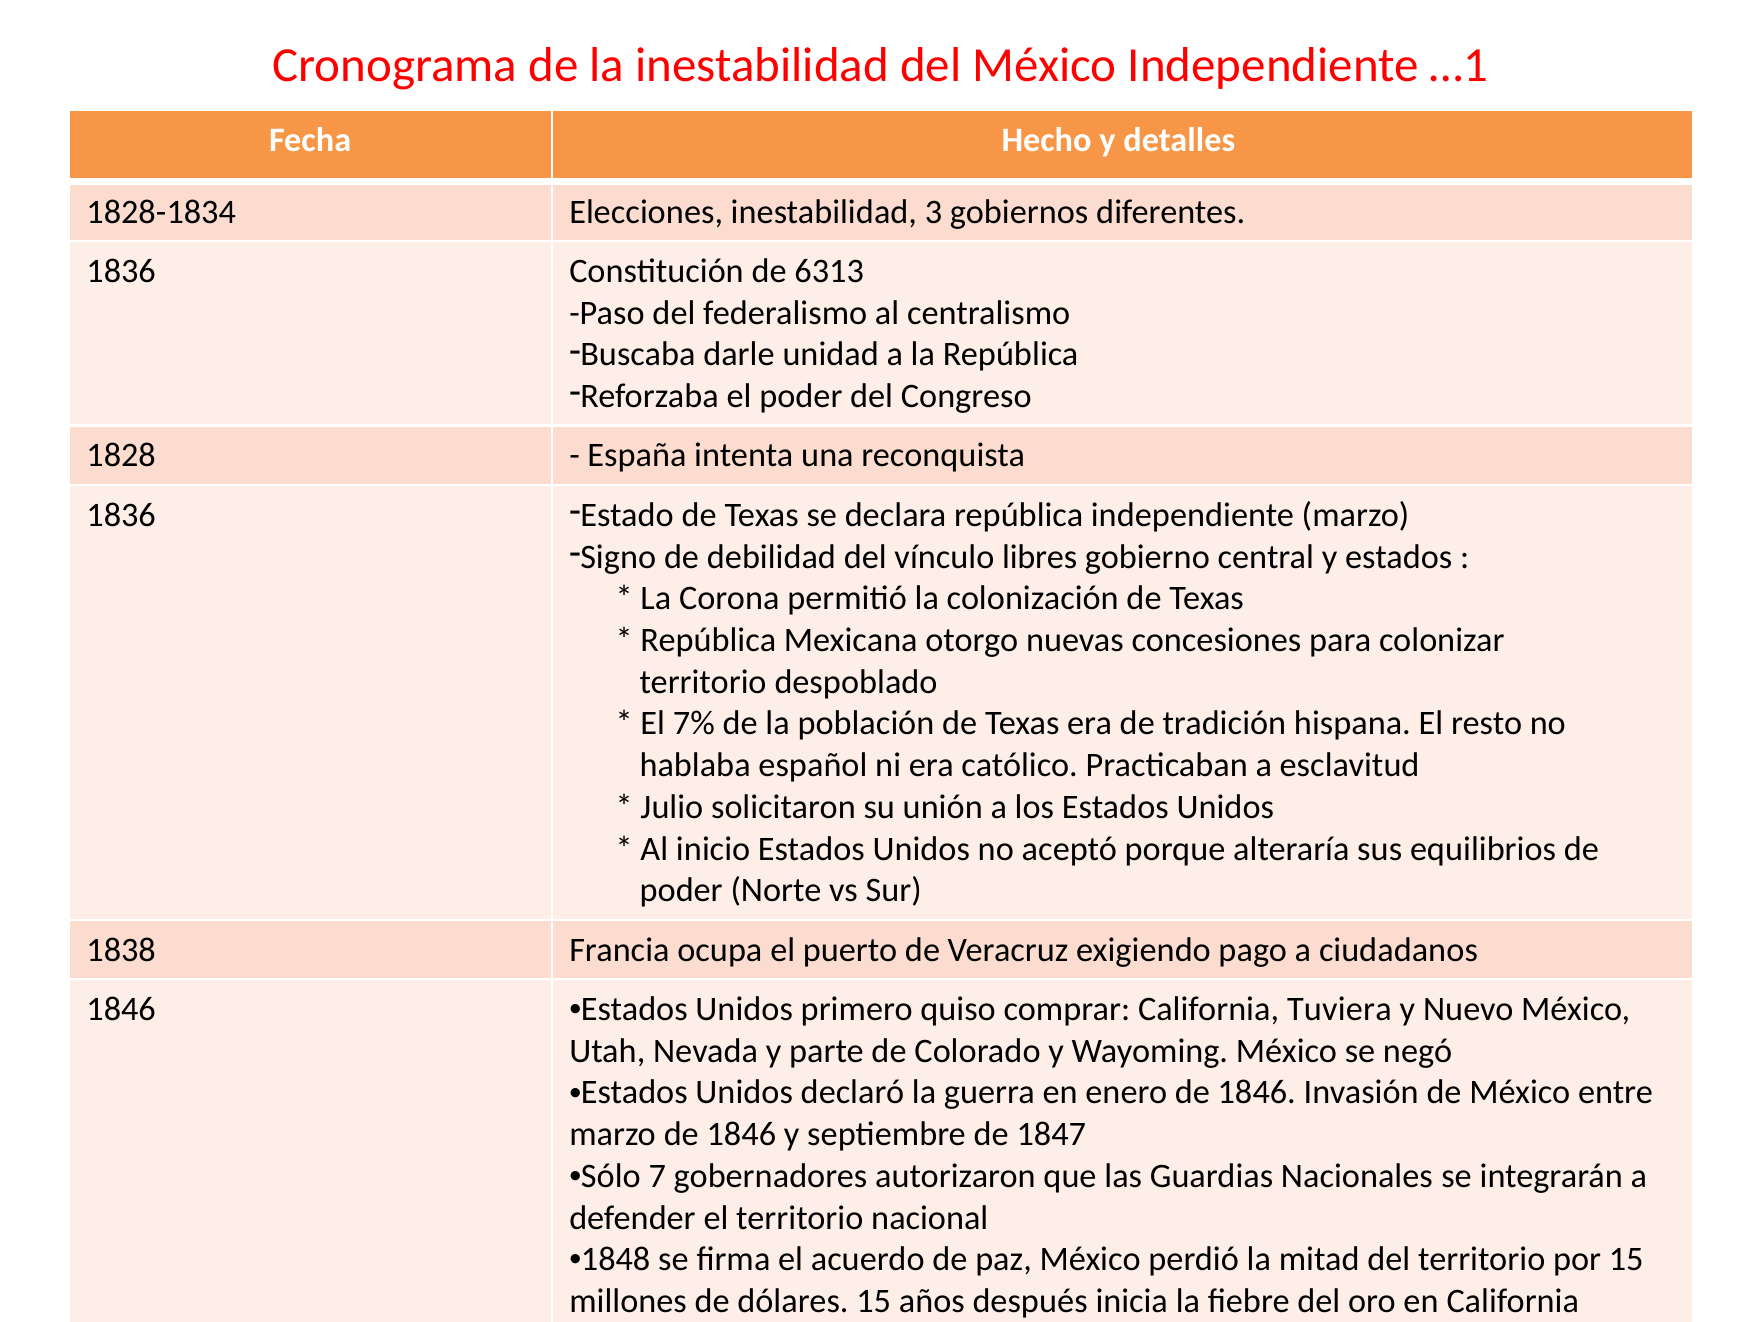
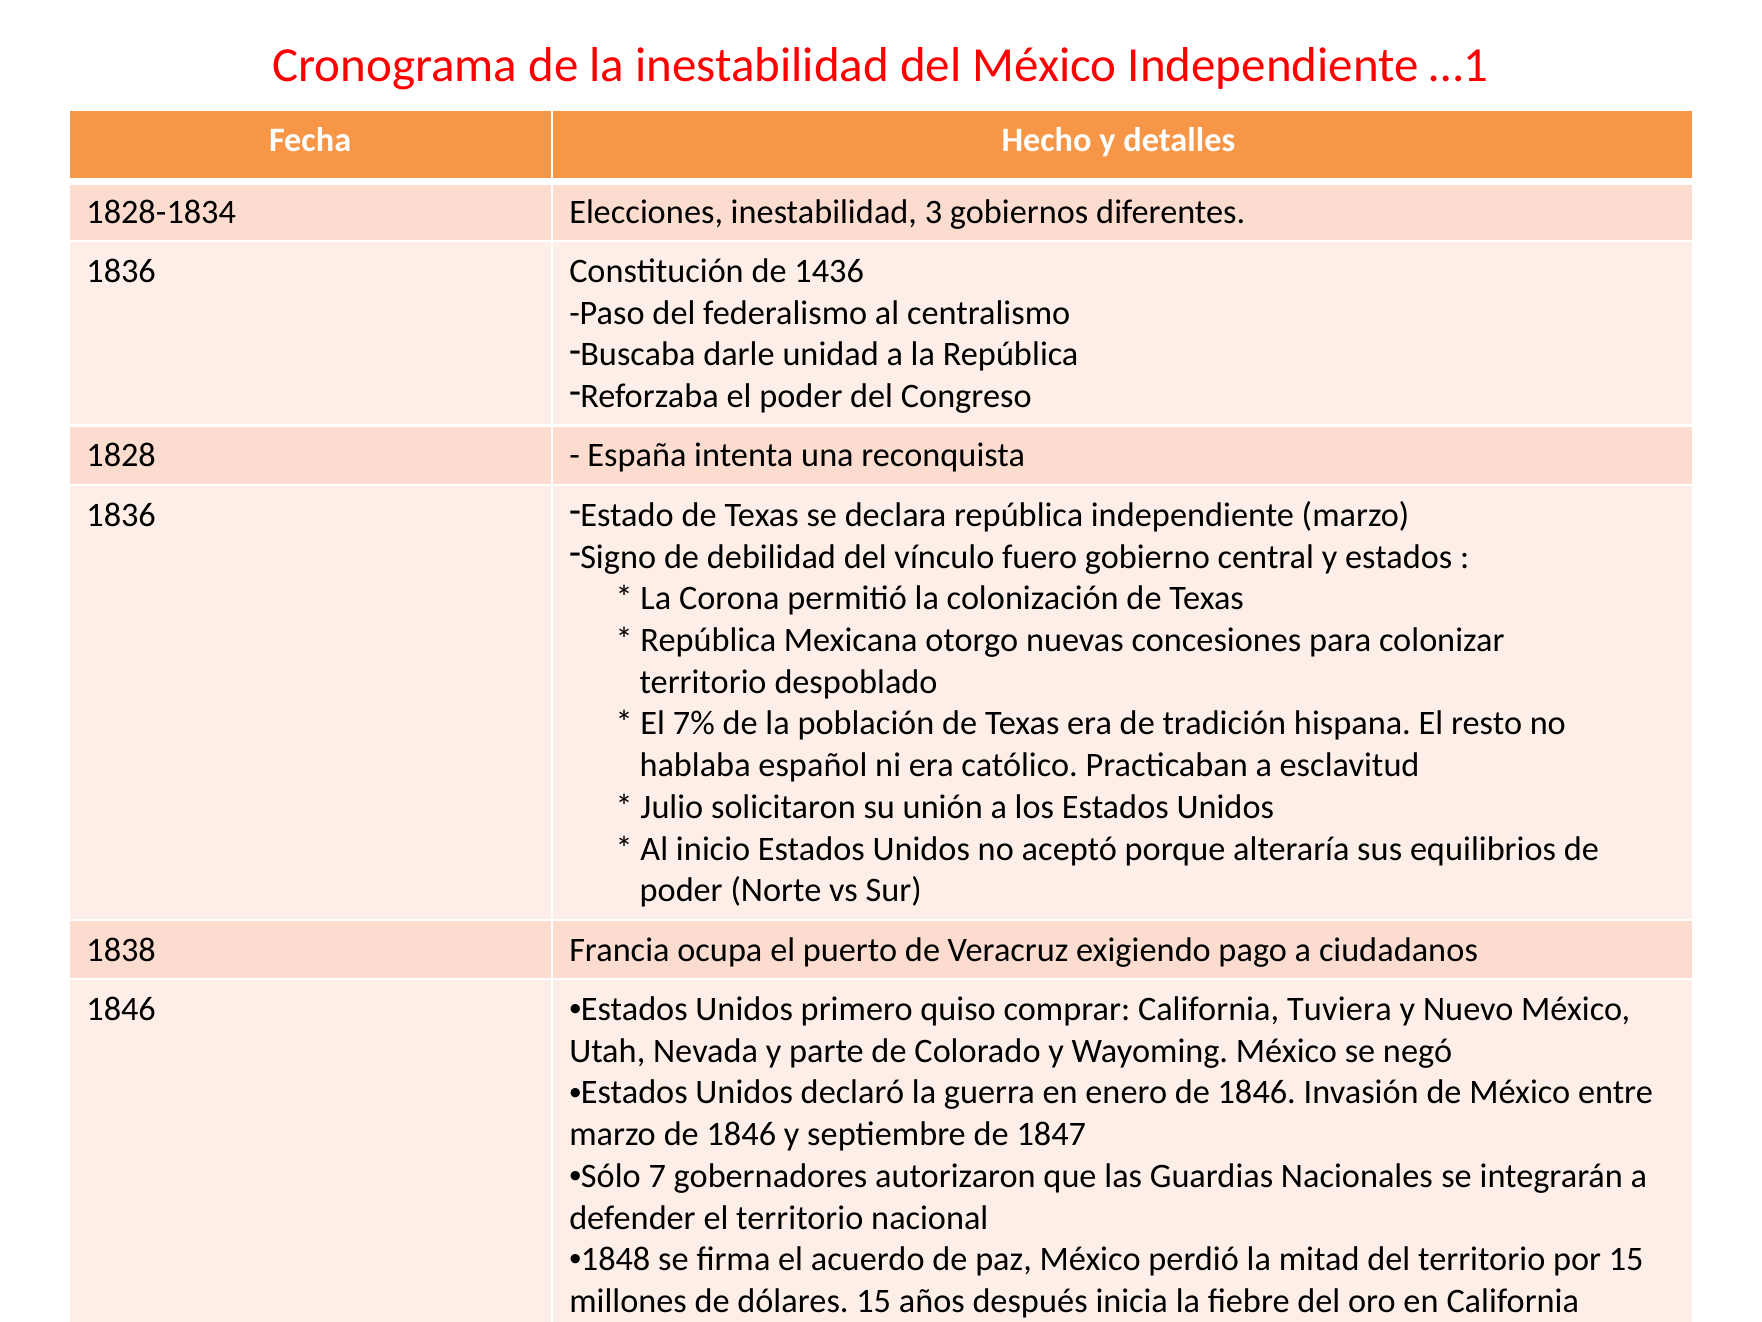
6313: 6313 -> 1436 (829, 271)
libres: libres -> fuero (1040, 557)
